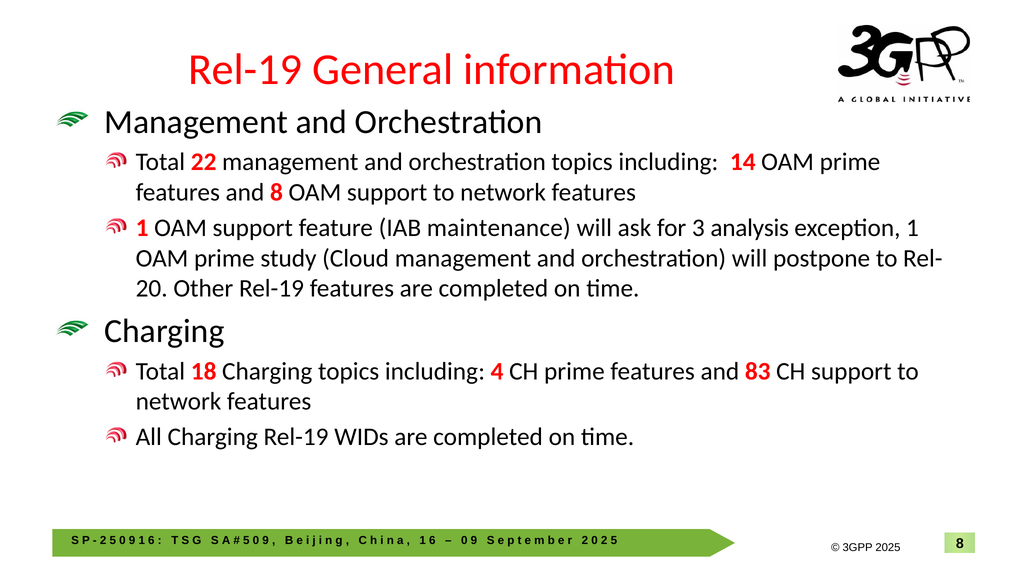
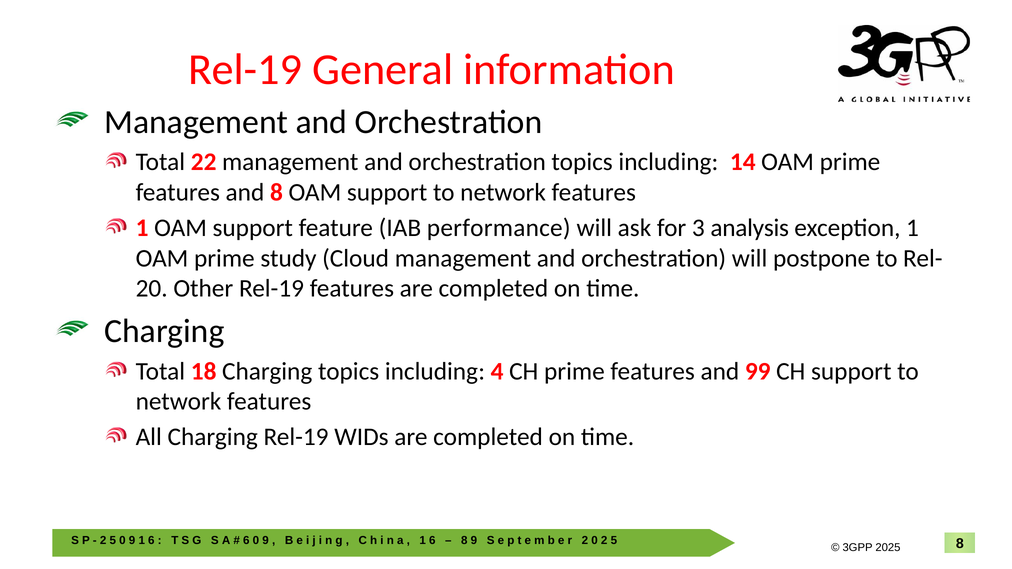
maintenance: maintenance -> performance (499, 228)
83: 83 -> 99 (758, 371)
5: 5 -> 6 (246, 541)
0: 0 -> 8 (464, 541)
